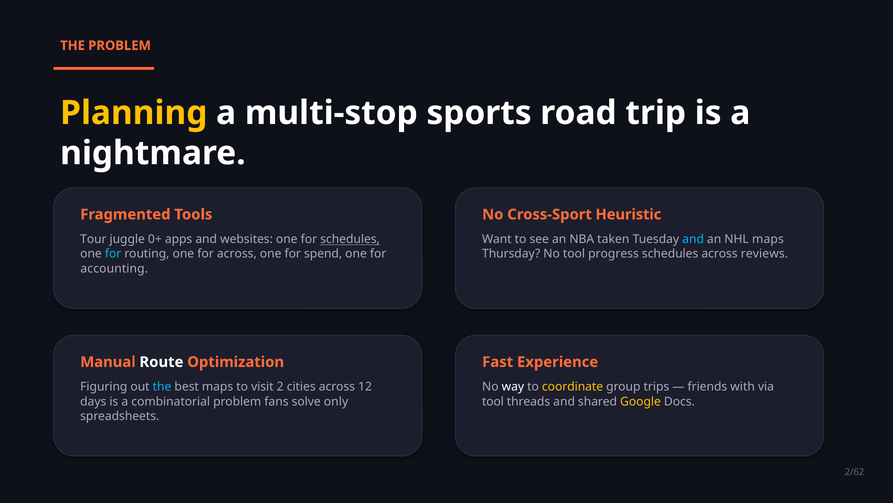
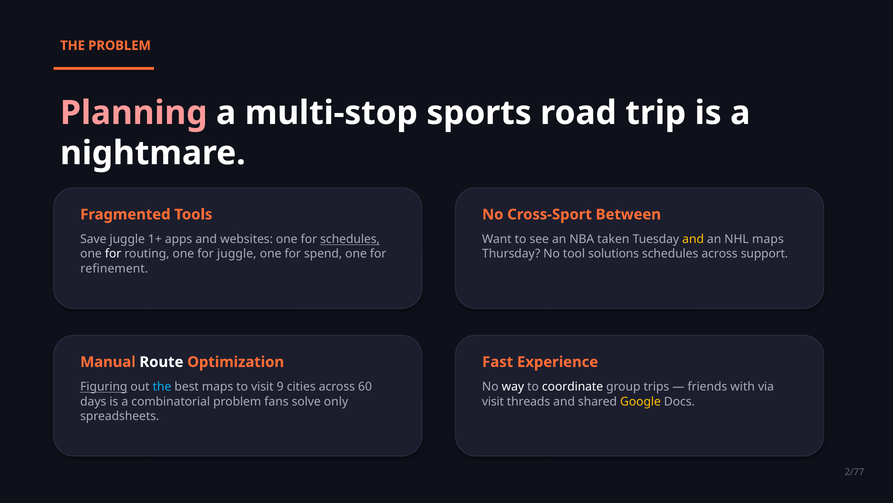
Planning colour: yellow -> pink (134, 113)
Heuristic: Heuristic -> Between (628, 214)
Tour: Tour -> Save (93, 239)
0+: 0+ -> 1+ (155, 239)
and colour: light blue -> yellow (693, 239)
for colour: light blue -> white (113, 254)
for across: across -> juggle (237, 254)
progress: progress -> solutions (614, 254)
reviews: reviews -> support (765, 254)
accounting: accounting -> refinement (114, 268)
Figuring underline: none -> present (104, 386)
2: 2 -> 9 (280, 386)
12: 12 -> 60 (365, 386)
coordinate colour: yellow -> white (573, 386)
tool: tool -> visit (493, 401)
2/62: 2/62 -> 2/77 (854, 472)
